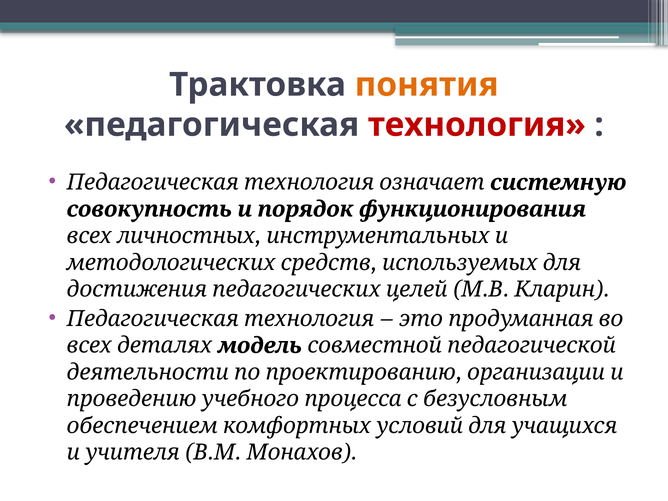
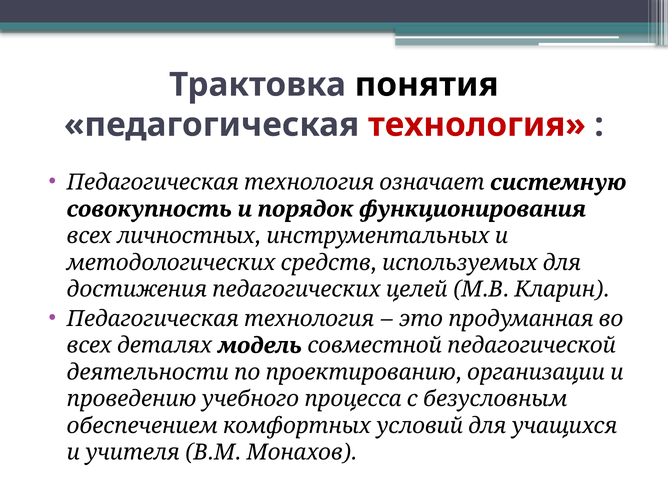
понятия colour: orange -> black (427, 85)
